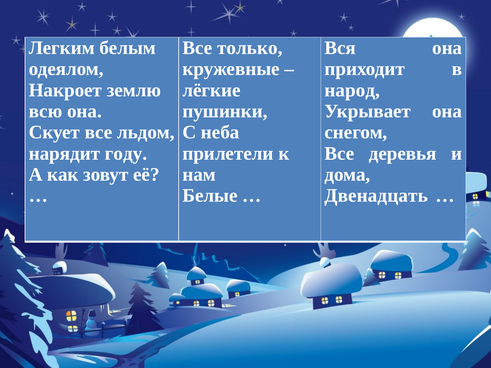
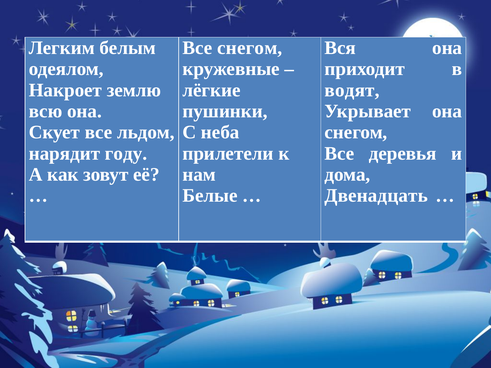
Все только: только -> снегом (250, 48)
народ: народ -> водят (352, 90)
